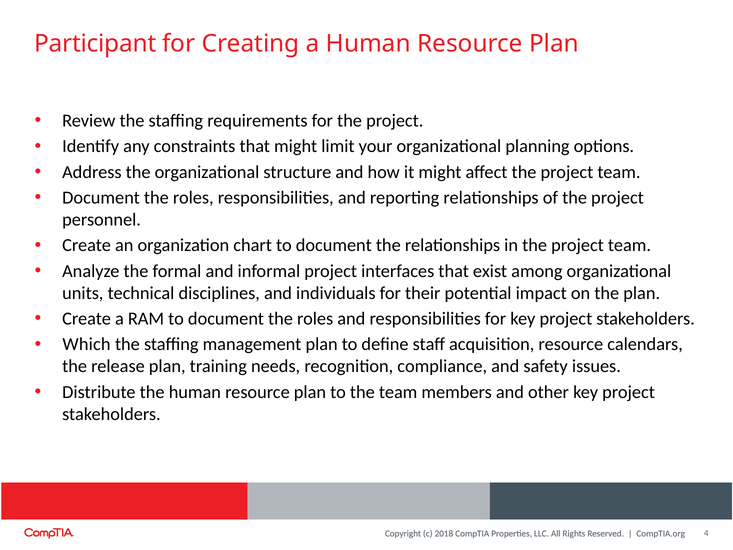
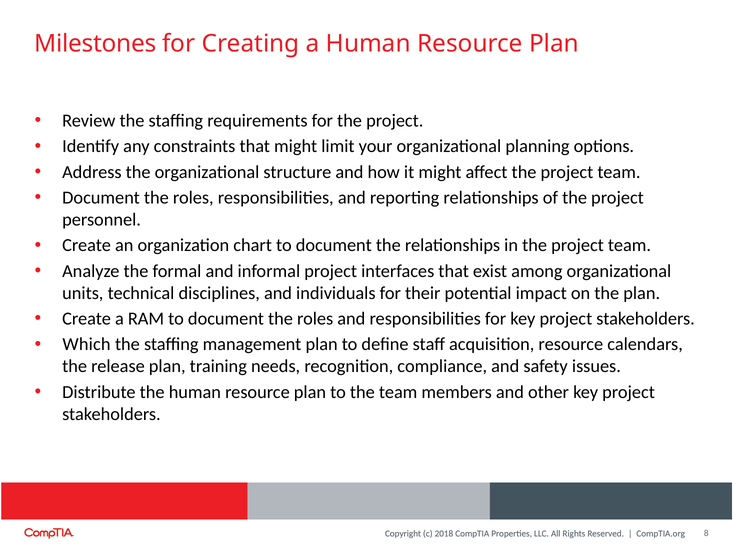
Participant: Participant -> Milestones (95, 44)
4: 4 -> 8 (706, 533)
